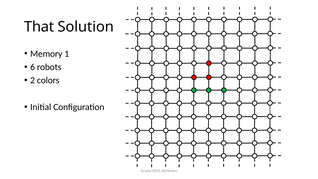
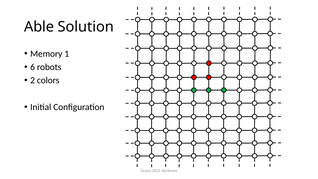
That: That -> Able (39, 27)
